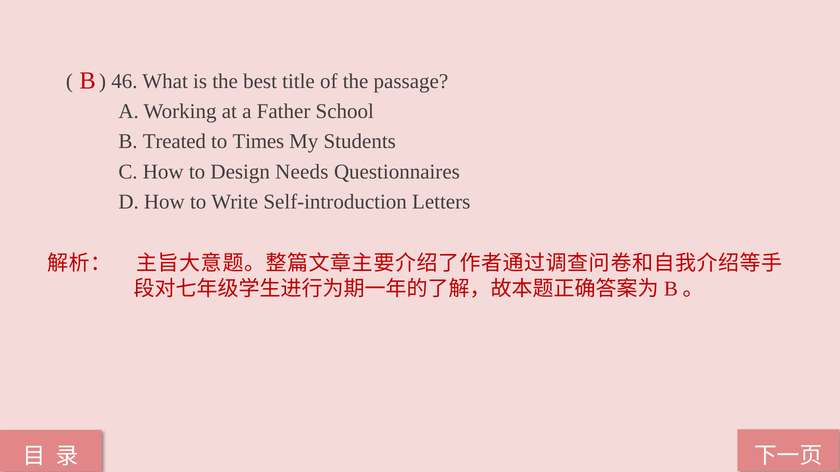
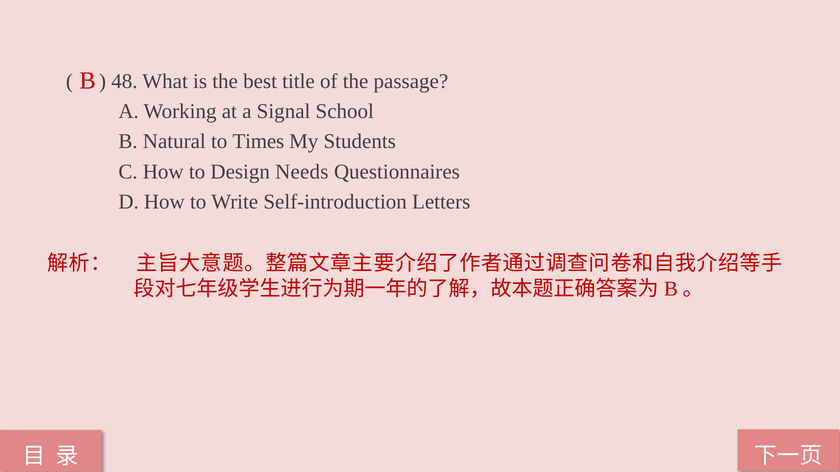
46: 46 -> 48 (124, 81)
Father: Father -> Signal (284, 111)
Treated: Treated -> Natural (174, 142)
